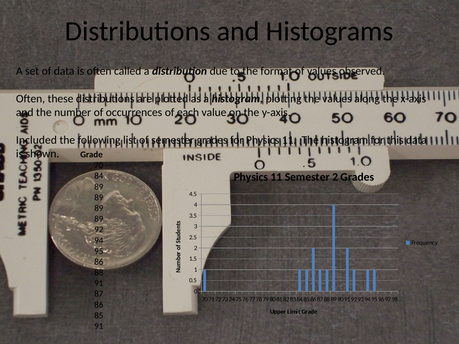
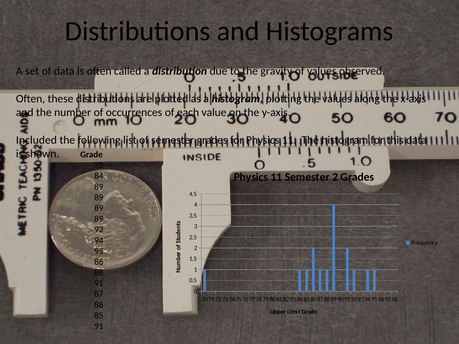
format: format -> gravity (276, 71)
